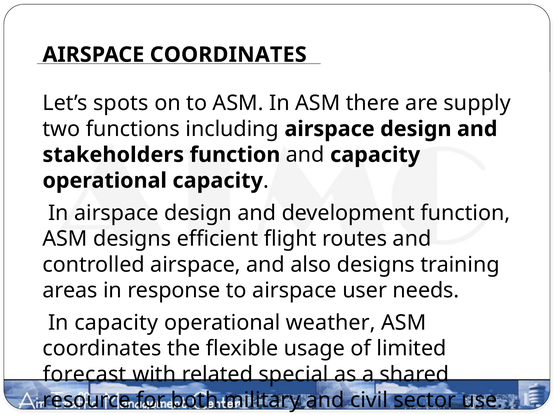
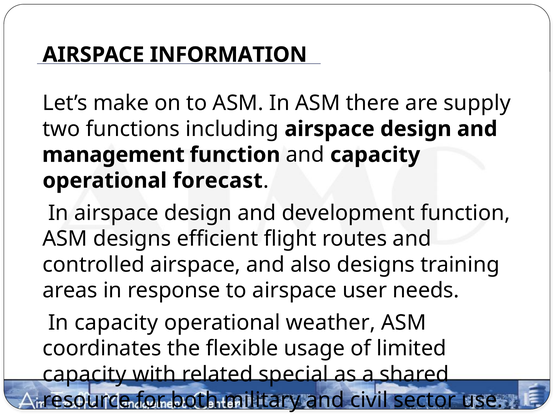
AIRSPACE COORDINATES: COORDINATES -> INFORMATION (228, 55)
spots: spots -> make (121, 103)
stakeholders: stakeholders -> management (113, 155)
operational capacity: capacity -> forecast (218, 181)
forecast: forecast -> capacity (85, 375)
